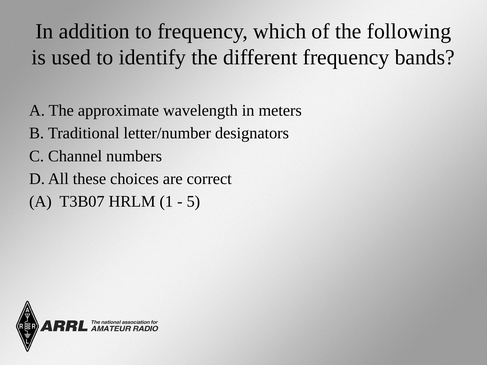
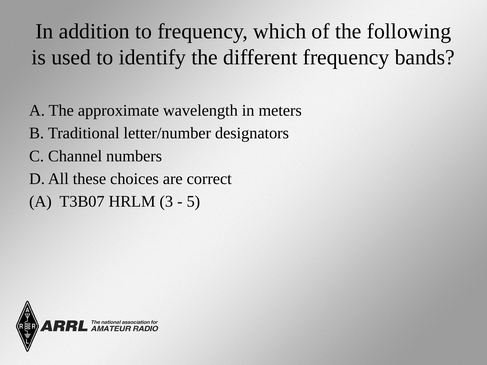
1: 1 -> 3 (166, 202)
